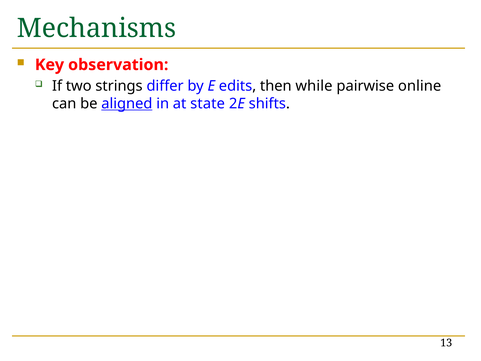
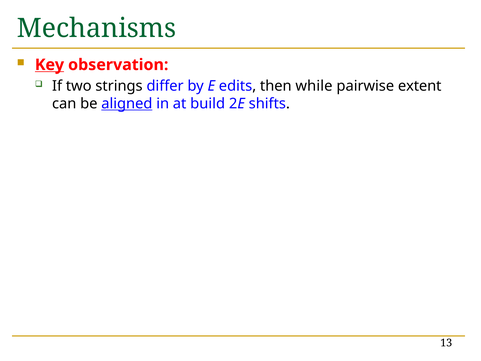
Key underline: none -> present (49, 65)
online: online -> extent (420, 86)
state: state -> build (208, 104)
